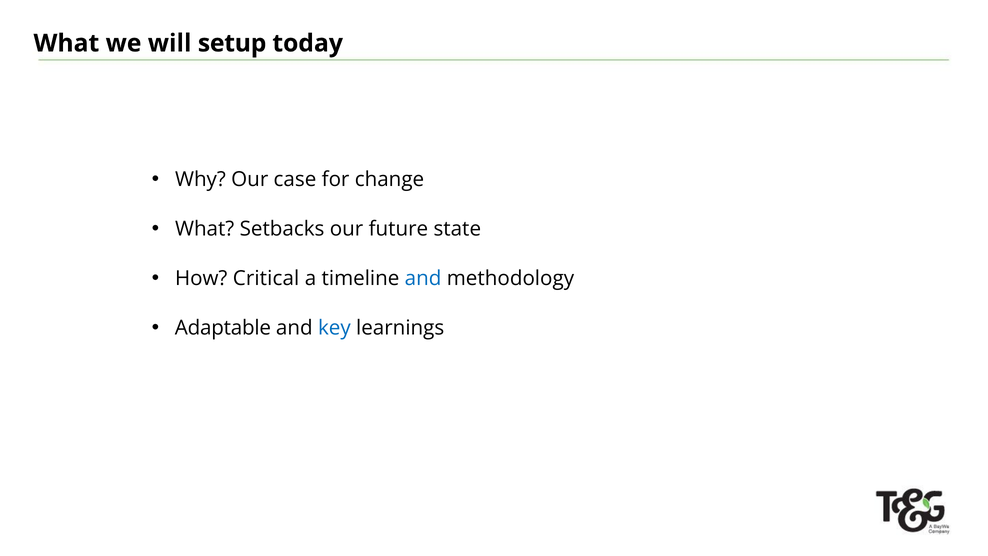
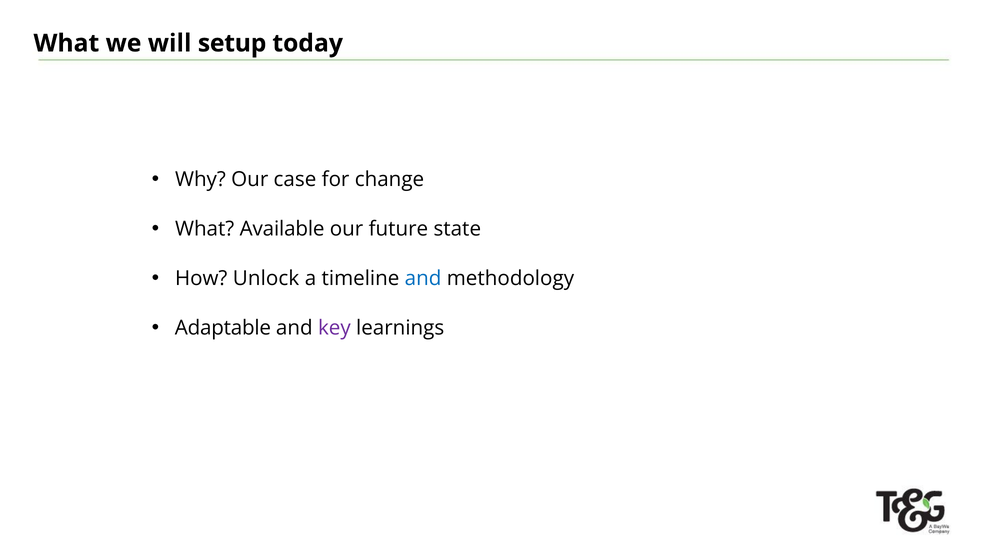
Setbacks: Setbacks -> Available (282, 229)
Critical: Critical -> Unlock (266, 278)
key colour: blue -> purple (334, 328)
